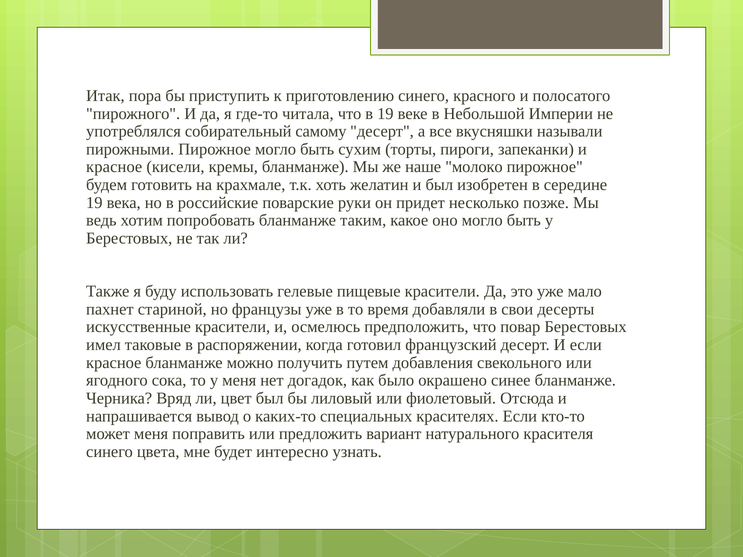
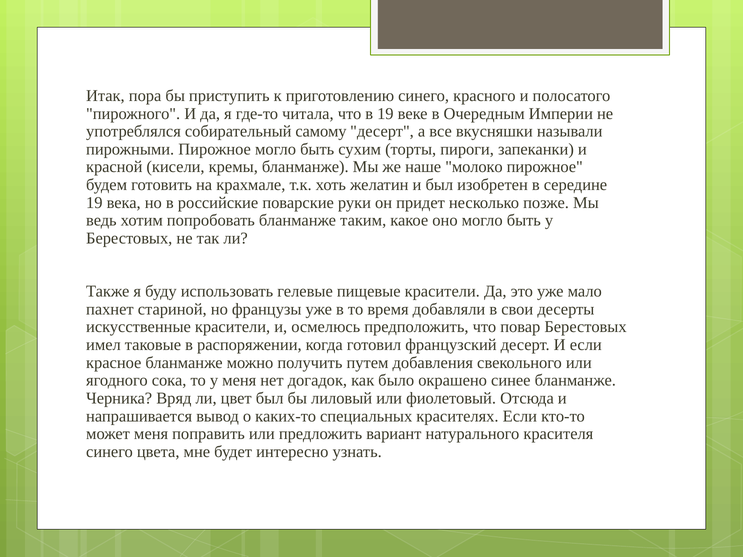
Небольшой: Небольшой -> Очередным (484, 114)
красное: красное -> красной (114, 167)
